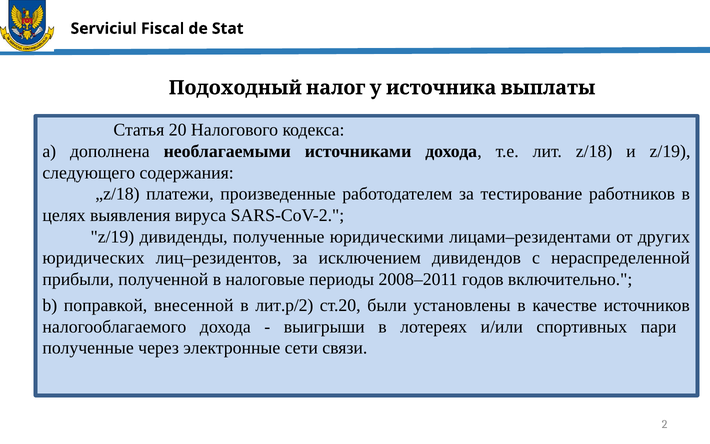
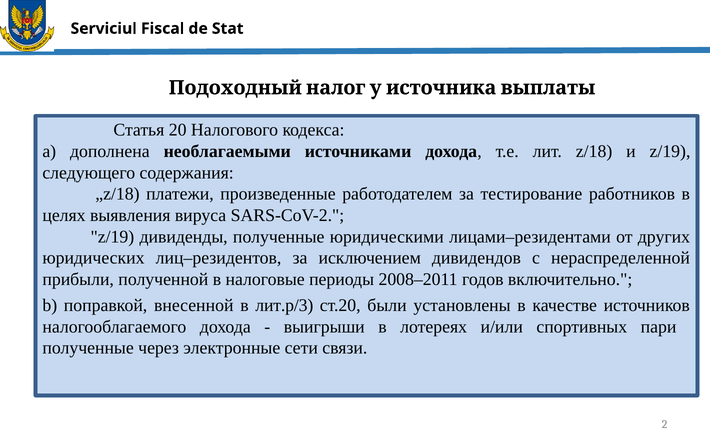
лит.p/2: лит.p/2 -> лит.p/3 (284, 305)
